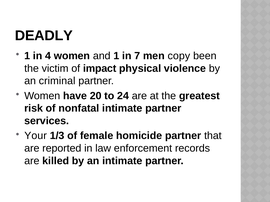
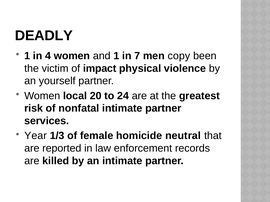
criminal: criminal -> yourself (57, 81)
have: have -> local (75, 96)
Your: Your -> Year (36, 136)
homicide partner: partner -> neutral (183, 136)
